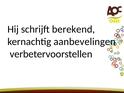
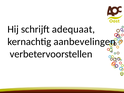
berekend: berekend -> adequaat (73, 29)
